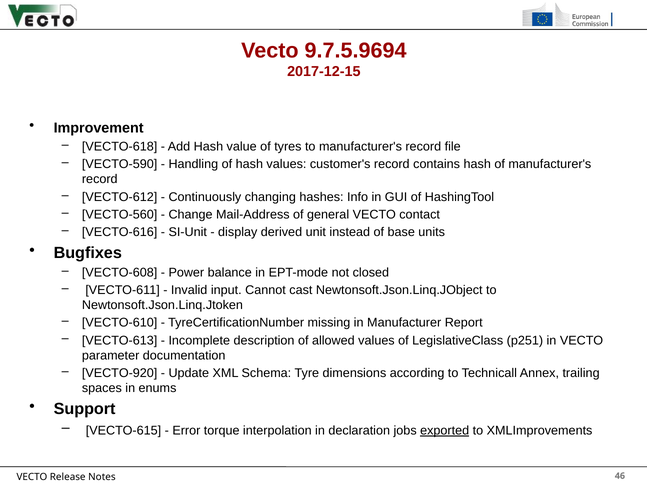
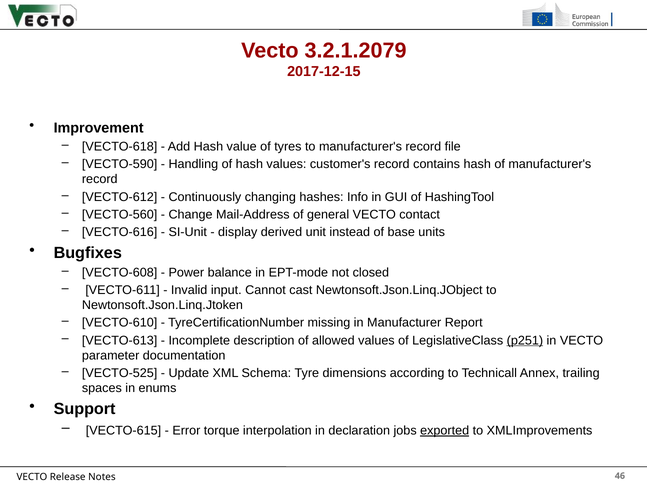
9.7.5.9694: 9.7.5.9694 -> 3.2.1.2079 (356, 51)
p251 underline: none -> present (525, 341)
VECTO-920: VECTO-920 -> VECTO-525 (120, 373)
